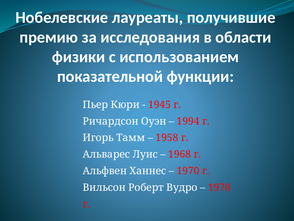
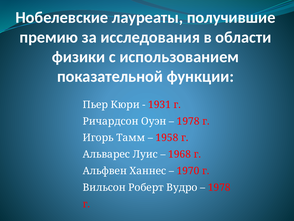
1945: 1945 -> 1931 (160, 104)
1994: 1994 -> 1978 (188, 121)
